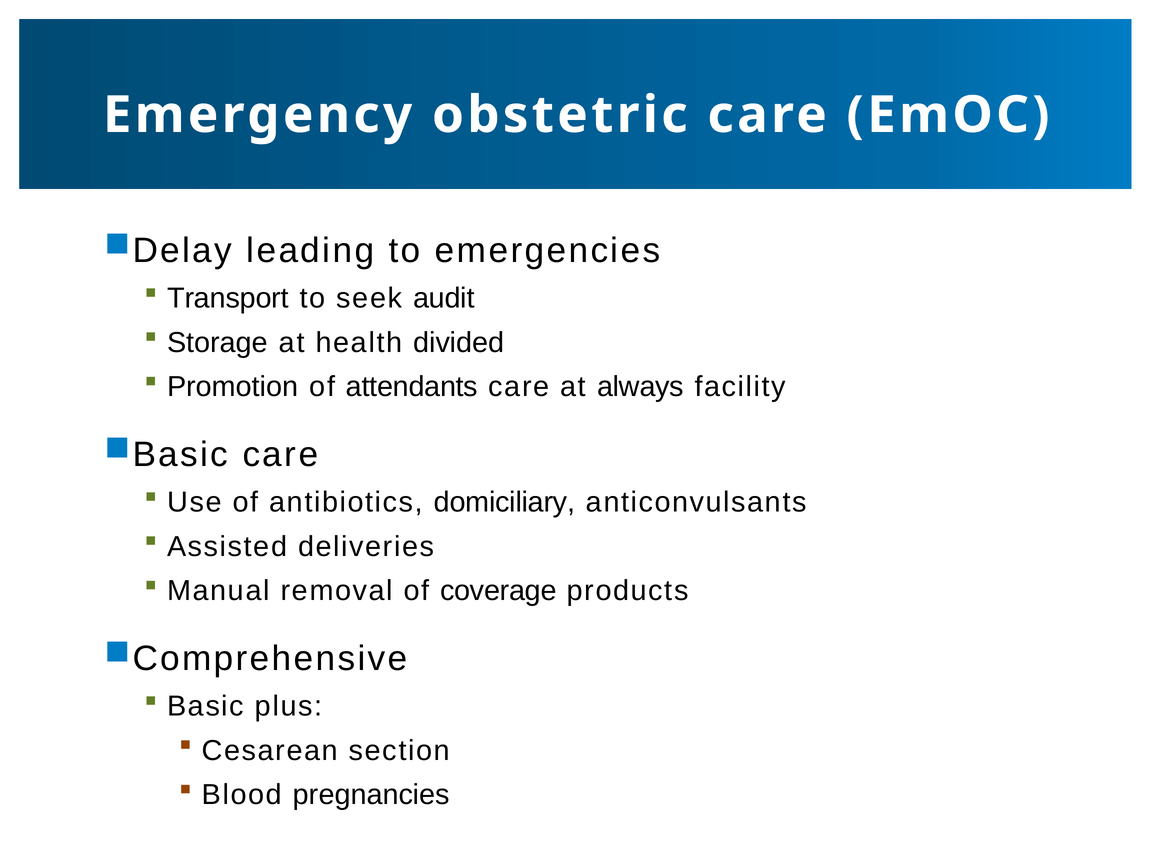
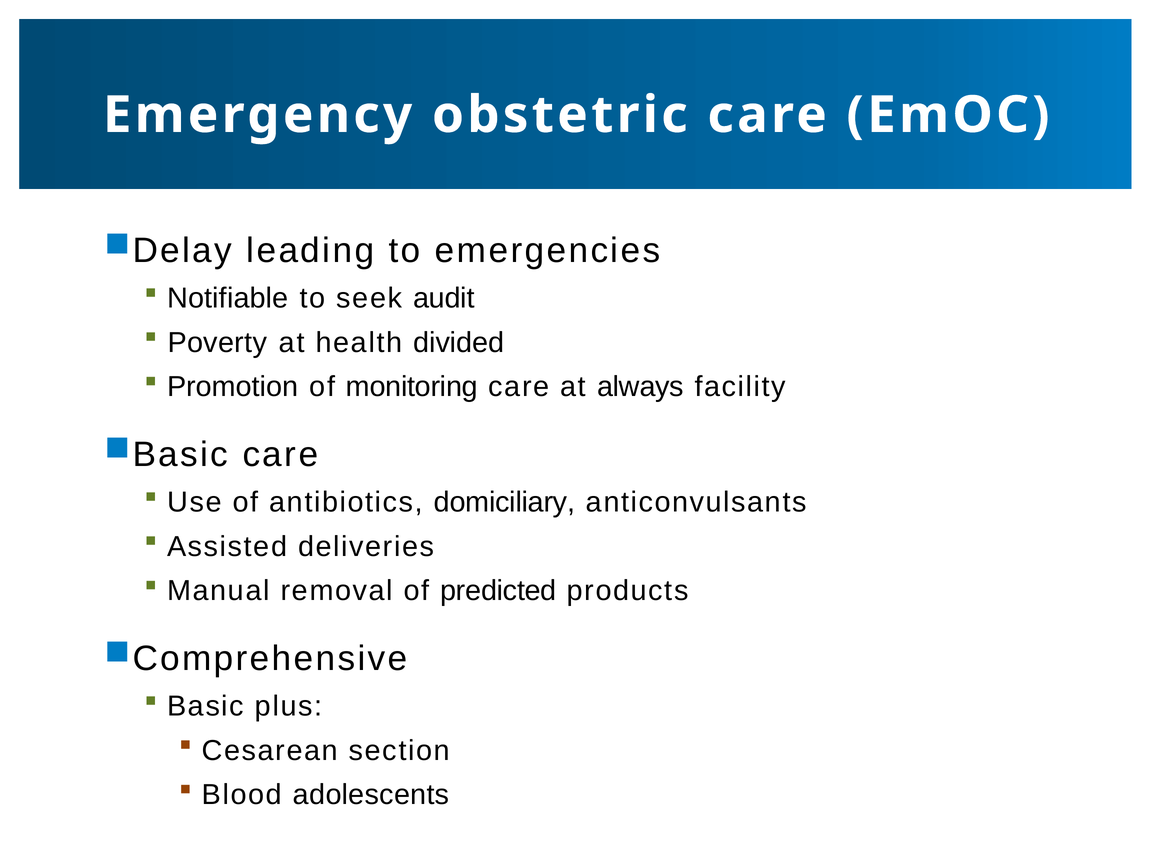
Transport: Transport -> Notifiable (228, 298)
Storage: Storage -> Poverty (217, 342)
attendants: attendants -> monitoring (412, 387)
coverage: coverage -> predicted (498, 591)
pregnancies: pregnancies -> adolescents (371, 794)
